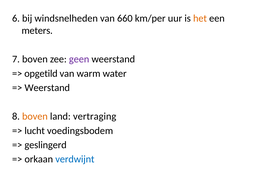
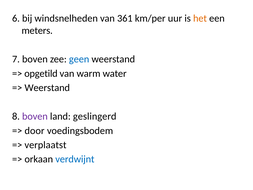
660: 660 -> 361 (125, 18)
geen colour: purple -> blue (79, 59)
boven colour: orange -> purple (35, 116)
vertraging: vertraging -> geslingerd (95, 116)
lucht: lucht -> door (35, 130)
geslingerd: geslingerd -> verplaatst (45, 145)
